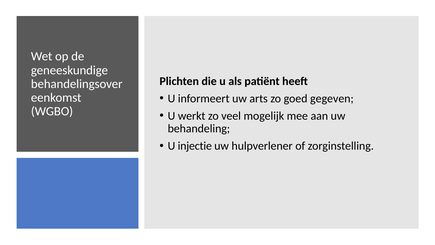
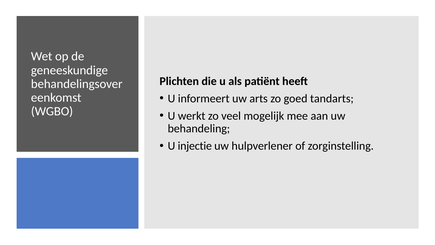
gegeven: gegeven -> tandarts (332, 98)
